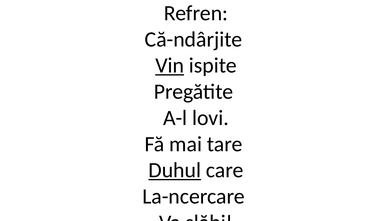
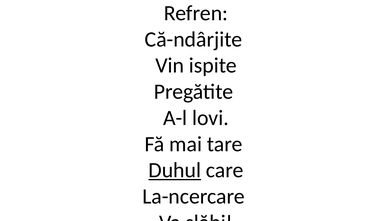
Vin underline: present -> none (170, 65)
